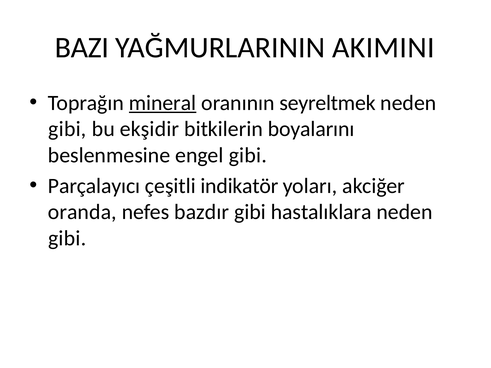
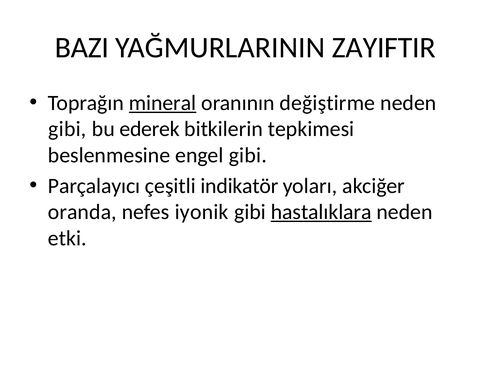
AKIMINI: AKIMINI -> ZAYIFTIR (384, 48)
seyreltmek: seyreltmek -> değiştirme (327, 103)
ekşidir: ekşidir -> ederek (150, 129)
boyalarını: boyalarını -> tepkimesi (311, 129)
bazdır: bazdır -> iyonik (202, 212)
hastalıklara underline: none -> present (321, 212)
gibi: gibi -> etki (67, 238)
